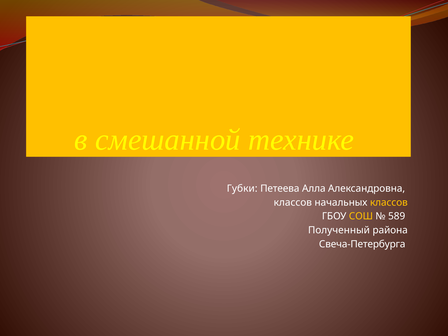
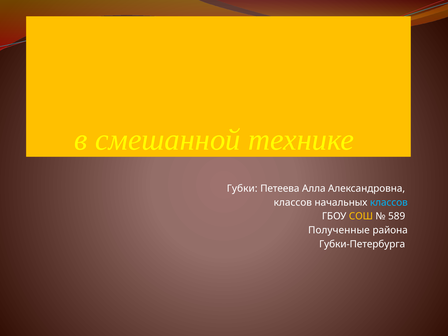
классов colour: yellow -> light blue (389, 202)
Полученный: Полученный -> Полученные (339, 230)
Свеча-Петербурга: Свеча-Петербурга -> Губки-Петербурга (362, 244)
